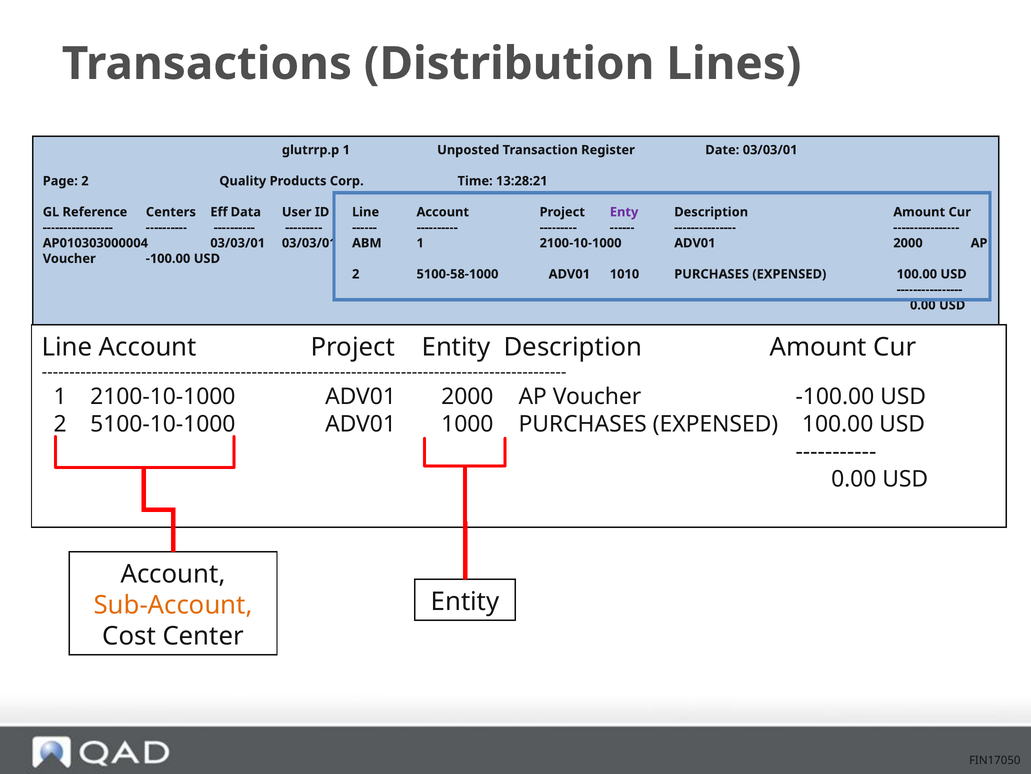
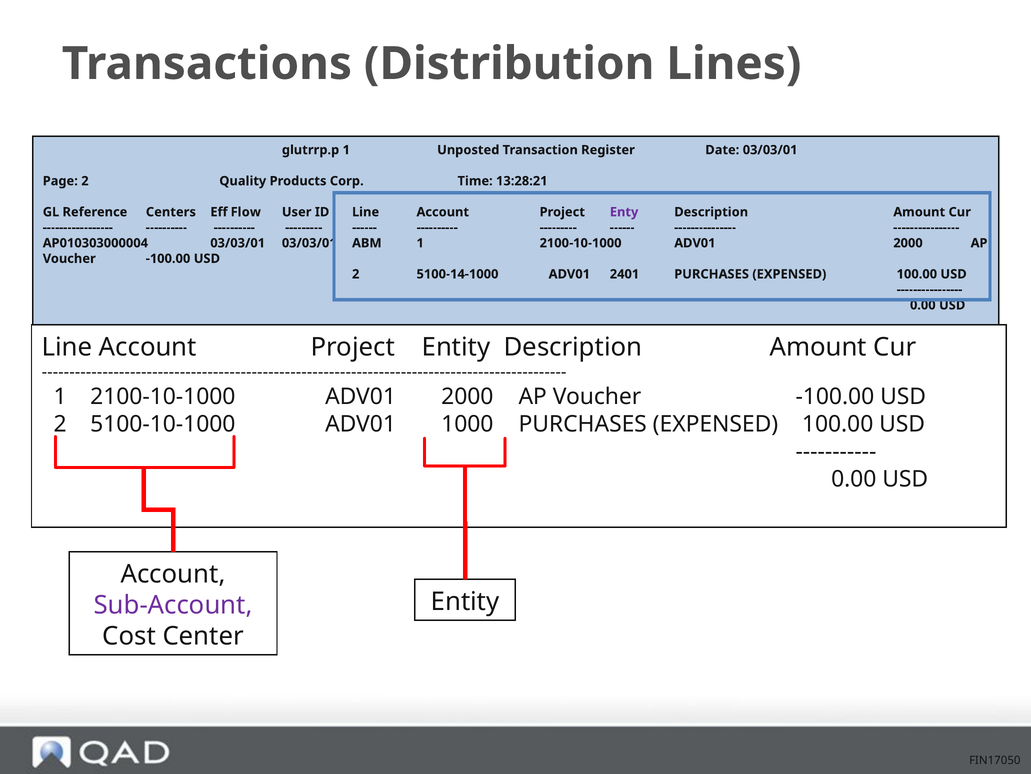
Data: Data -> Flow (246, 212)
5100-58-1000: 5100-58-1000 -> 5100-14-1000 (457, 274)
1010: 1010 -> 2401 (625, 274)
Sub-Account colour: orange -> purple (173, 605)
